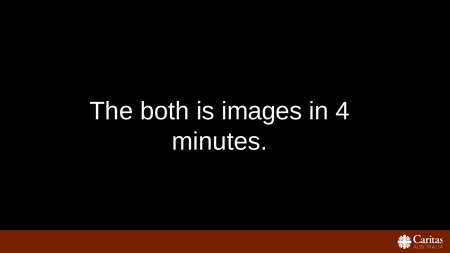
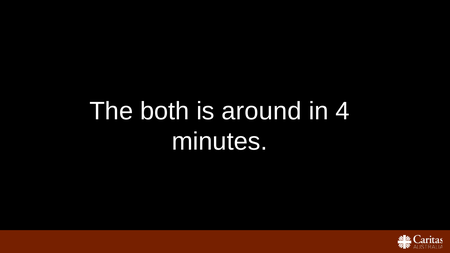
images: images -> around (262, 111)
